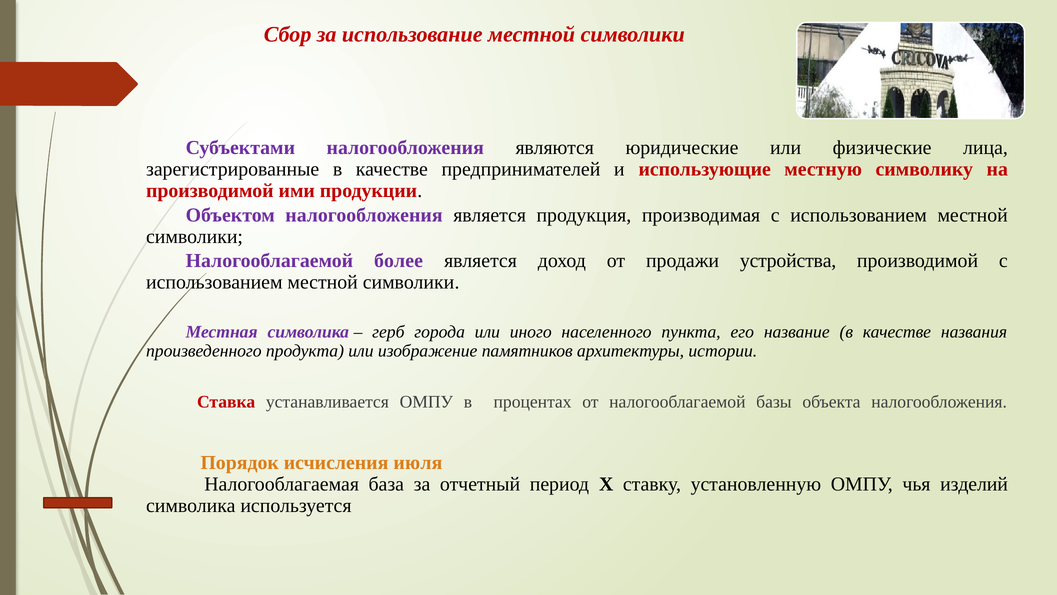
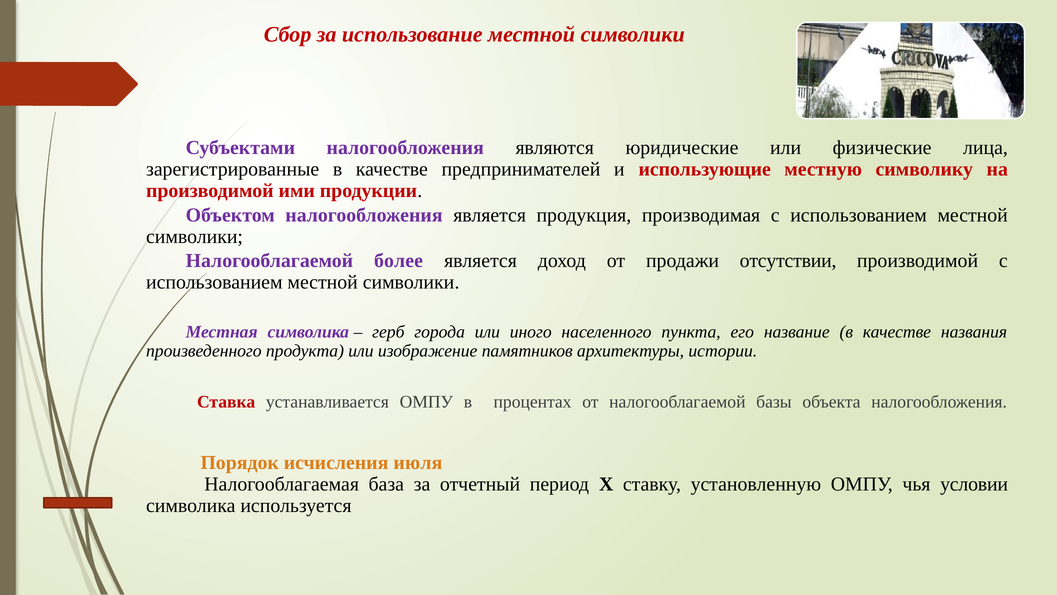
устройства: устройства -> отсутствии (788, 261)
изделий: изделий -> условии (974, 484)
